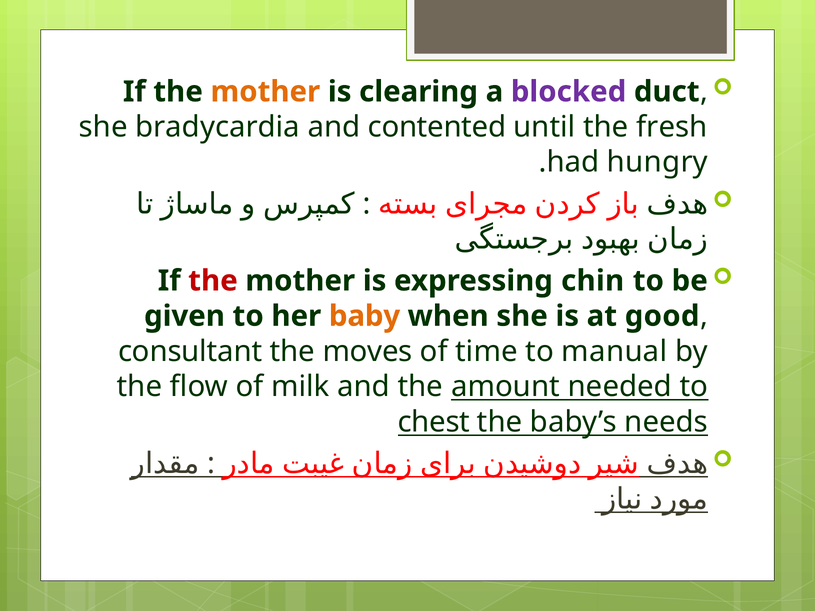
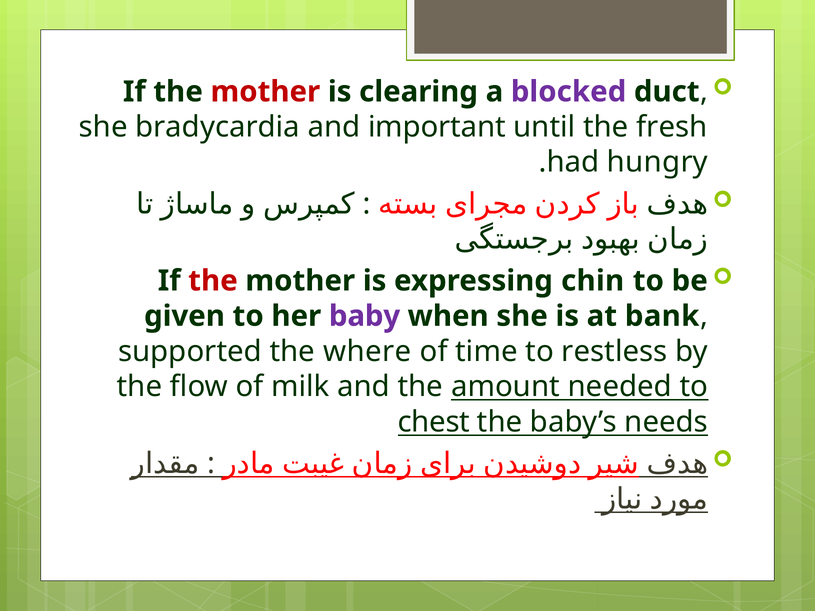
mother colour: orange -> red (265, 92)
contented: contented -> important (437, 127)
baby colour: orange -> purple (365, 316)
good: good -> bank (662, 316)
consultant: consultant -> supported (190, 351)
moves: moves -> where (367, 351)
manual: manual -> restless (615, 351)
